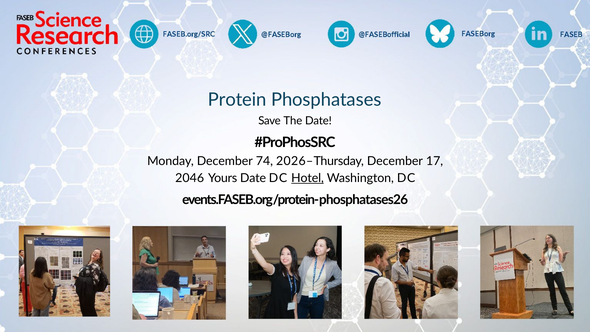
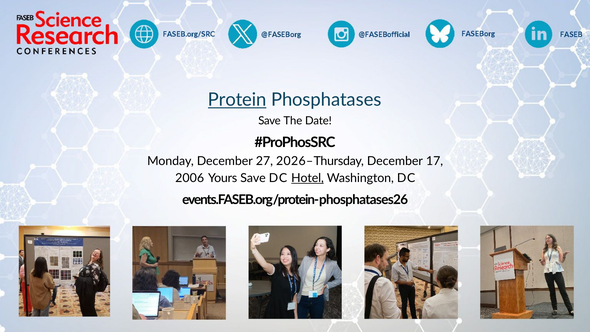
Protein underline: none -> present (237, 100)
74: 74 -> 27 (264, 161)
2046: 2046 -> 2006 (190, 178)
Yours Date: Date -> Save (253, 178)
